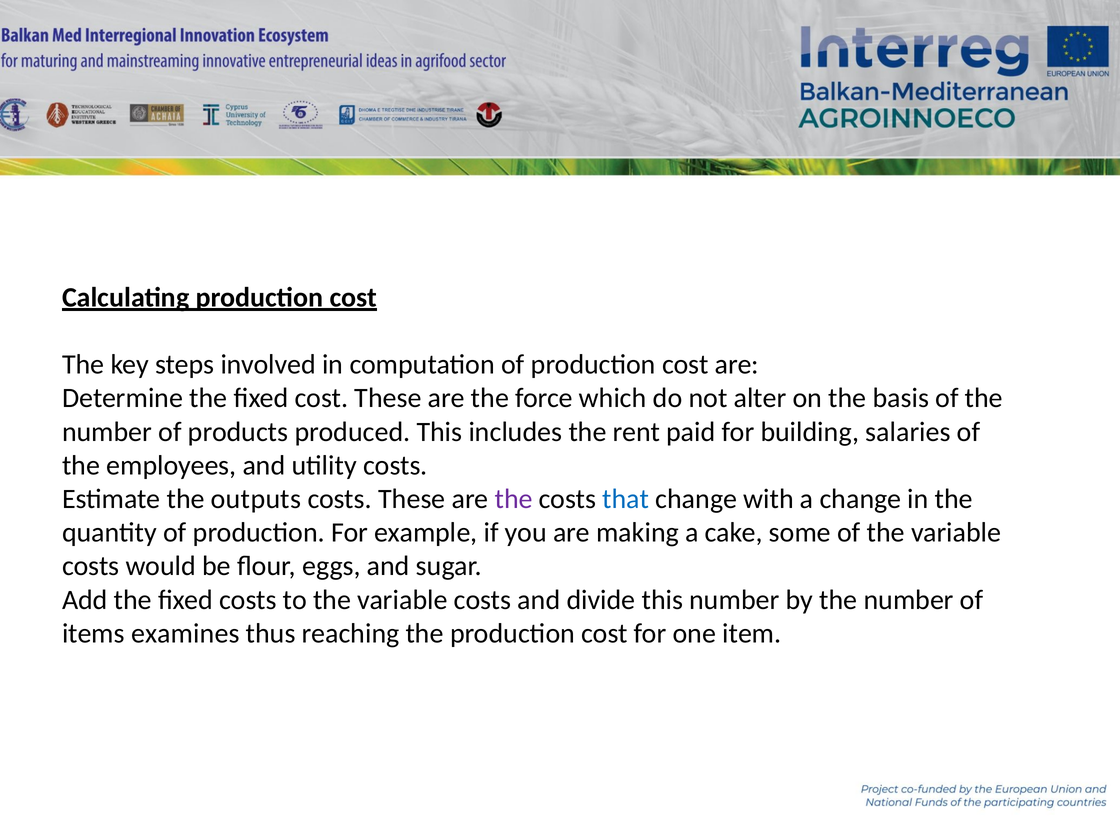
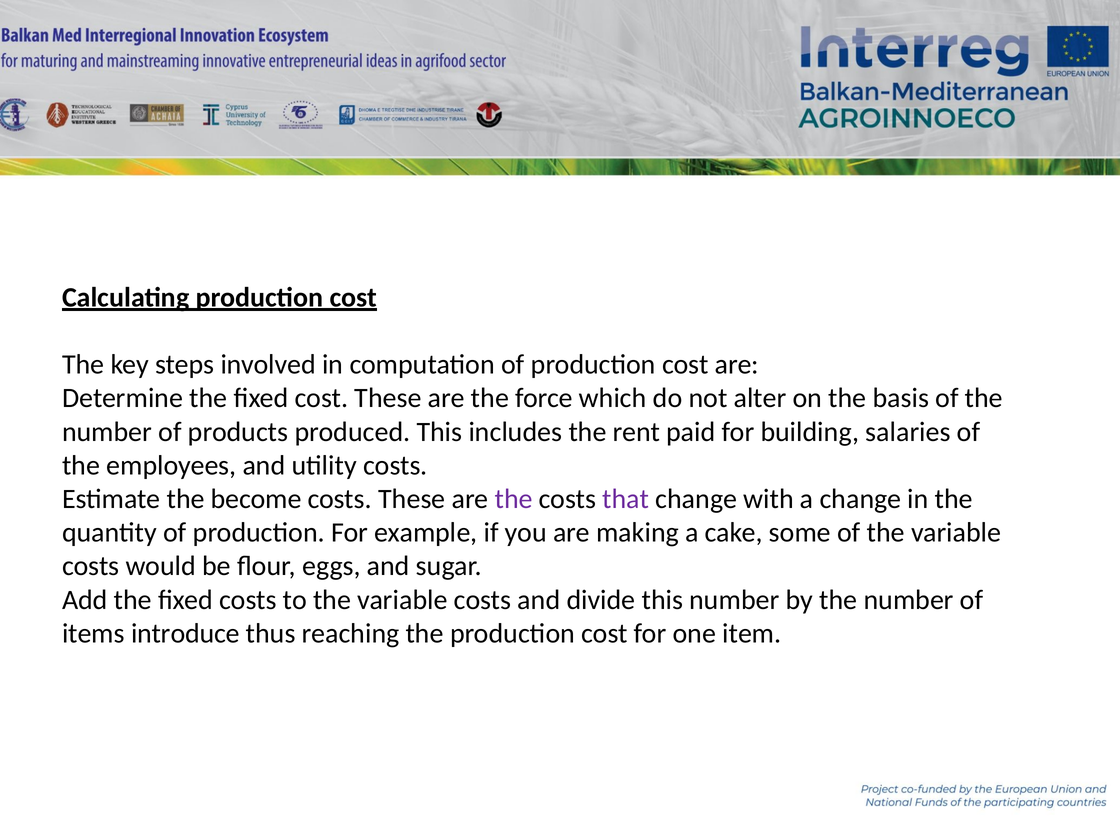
outputs: outputs -> become (256, 499)
that colour: blue -> purple (626, 499)
examines: examines -> introduce (185, 633)
